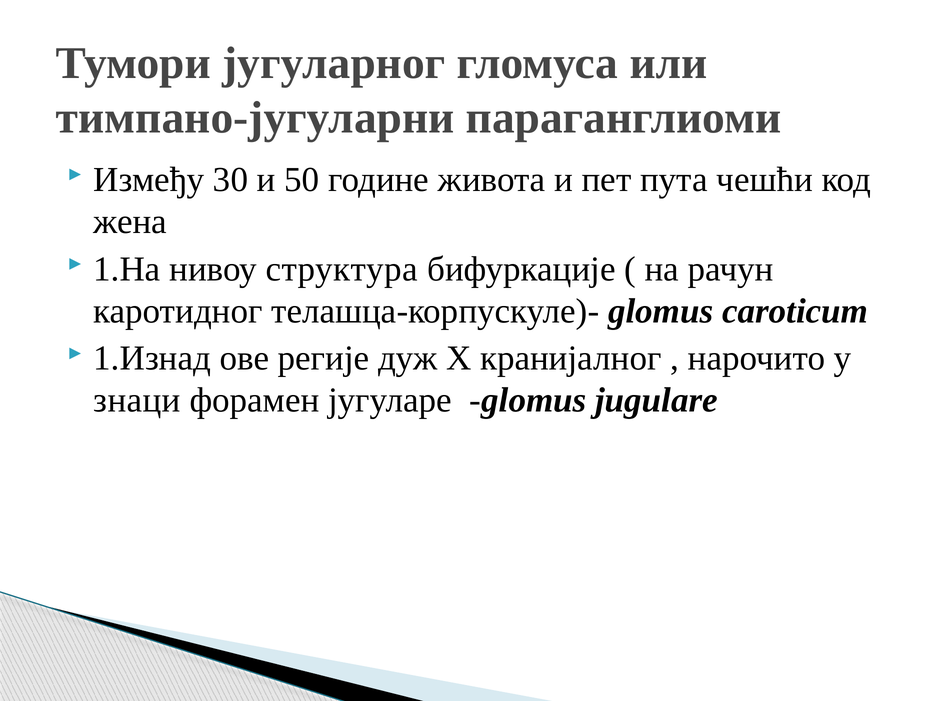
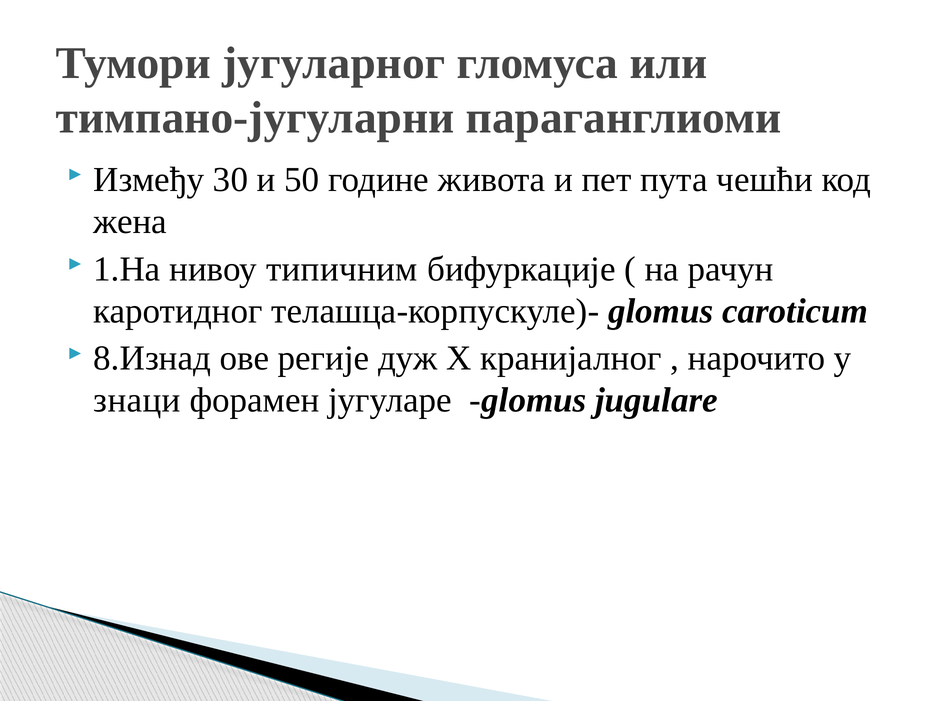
структура: структура -> типичним (342, 269)
1.Изнад: 1.Изнад -> 8.Изнад (152, 358)
